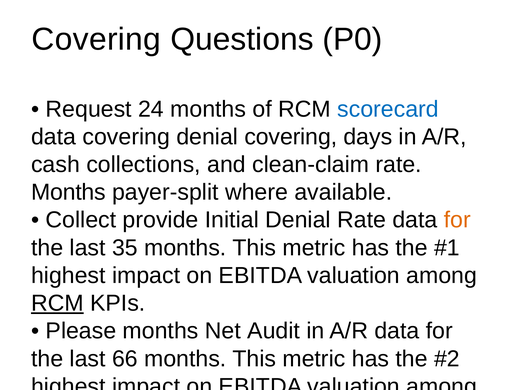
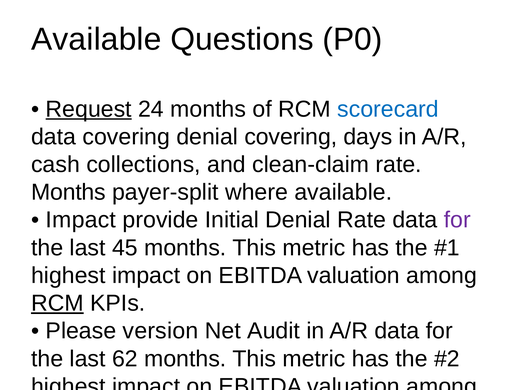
Covering: Covering -> Available (96, 39)
Request underline: none -> present (89, 109)
Collect: Collect -> Impact (81, 220)
for colour: orange -> purple (457, 220)
35: 35 -> 45 (125, 248)
Please months: months -> version (160, 331)
66: 66 -> 62 (125, 359)
